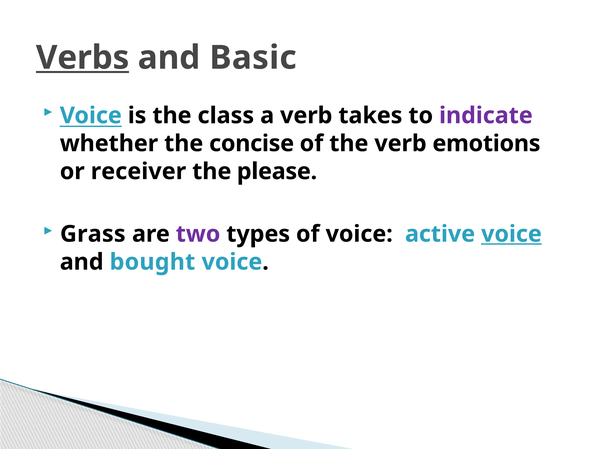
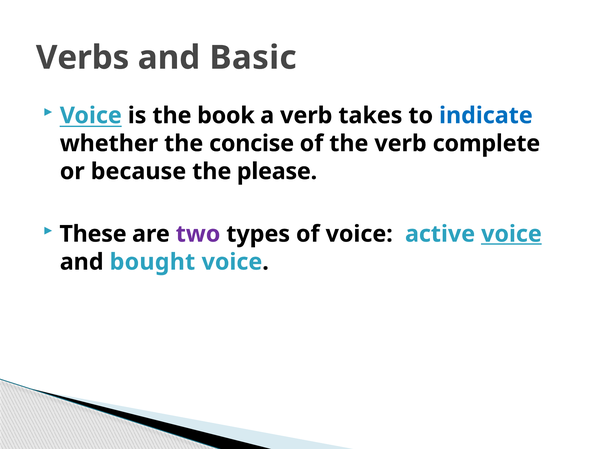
Verbs underline: present -> none (83, 58)
class: class -> book (226, 116)
indicate colour: purple -> blue (486, 116)
emotions: emotions -> complete (486, 144)
receiver: receiver -> because (138, 172)
Grass: Grass -> These (93, 234)
